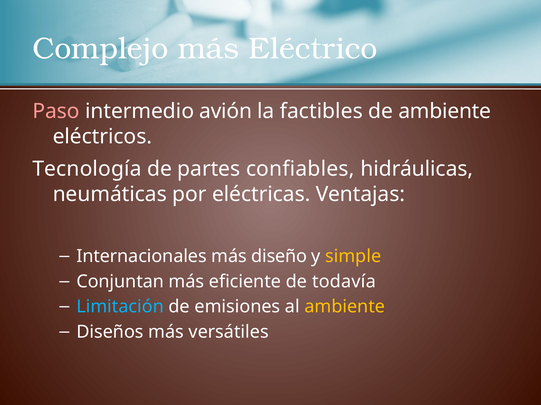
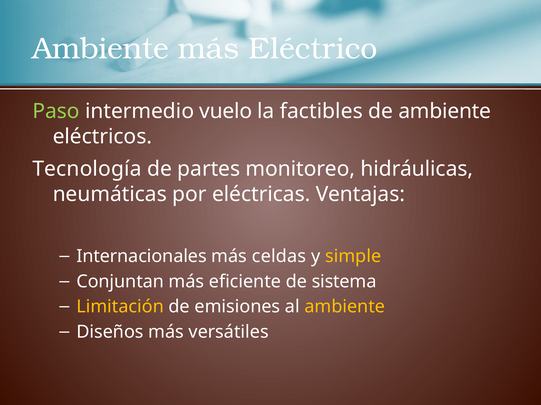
Complejo: Complejo -> Ambiente (100, 49)
Paso colour: pink -> light green (56, 111)
avión: avión -> vuelo (226, 111)
confiables: confiables -> monitoreo (300, 169)
diseño: diseño -> celdas (279, 257)
todavía: todavía -> sistema (344, 282)
Limitación colour: light blue -> yellow (120, 307)
